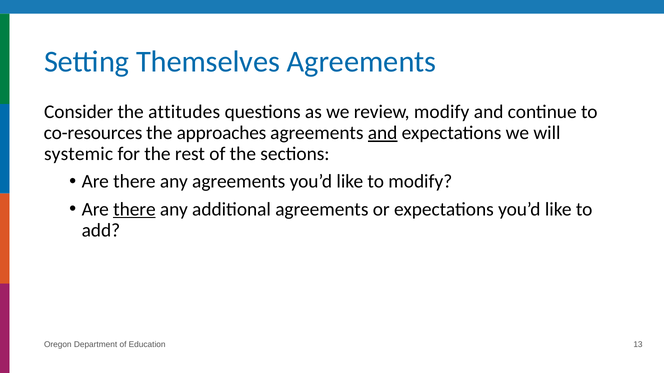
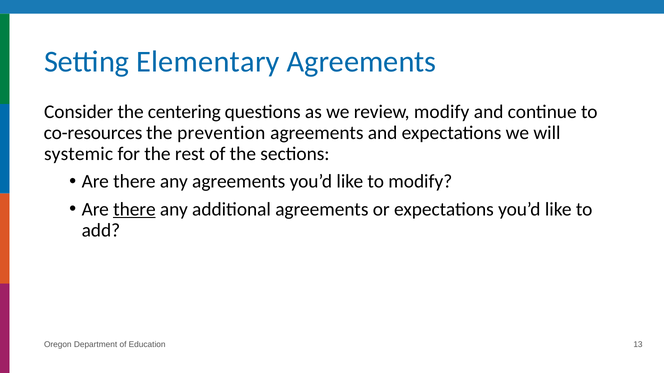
Themselves: Themselves -> Elementary (208, 62)
attitudes: attitudes -> centering (184, 112)
approaches: approaches -> prevention (221, 133)
and underline: present -> none (383, 133)
